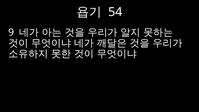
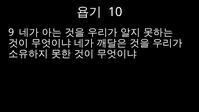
54: 54 -> 10 (115, 12)
